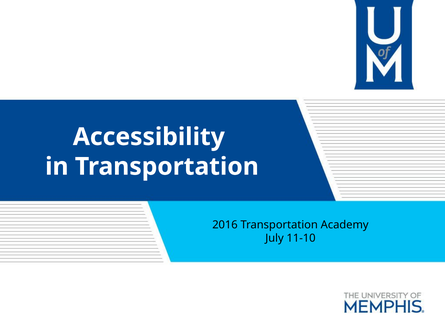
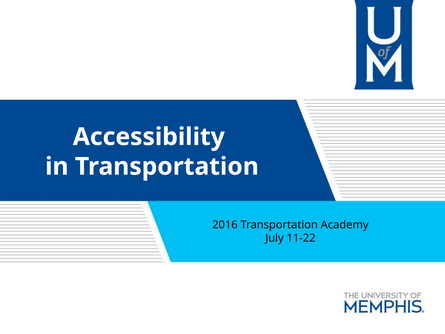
11-10: 11-10 -> 11-22 (301, 238)
